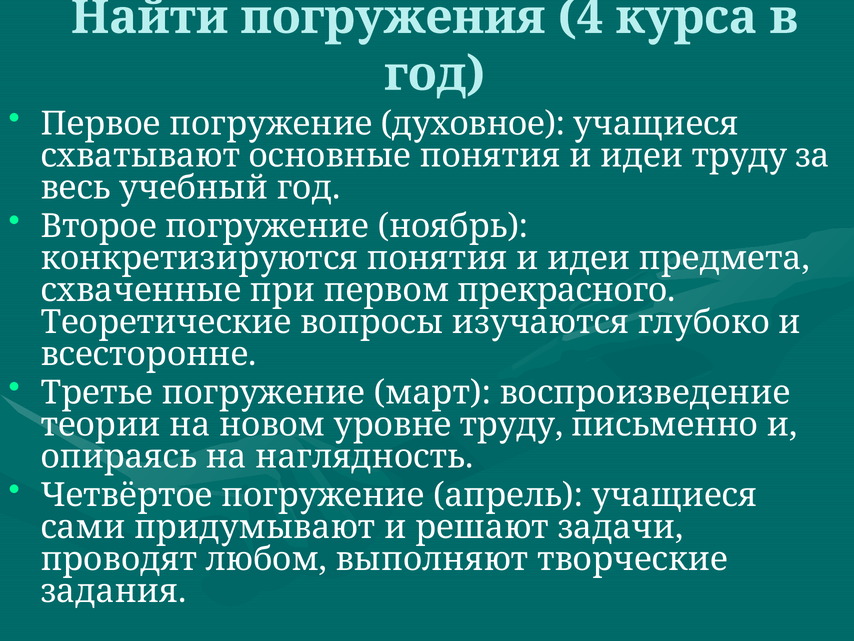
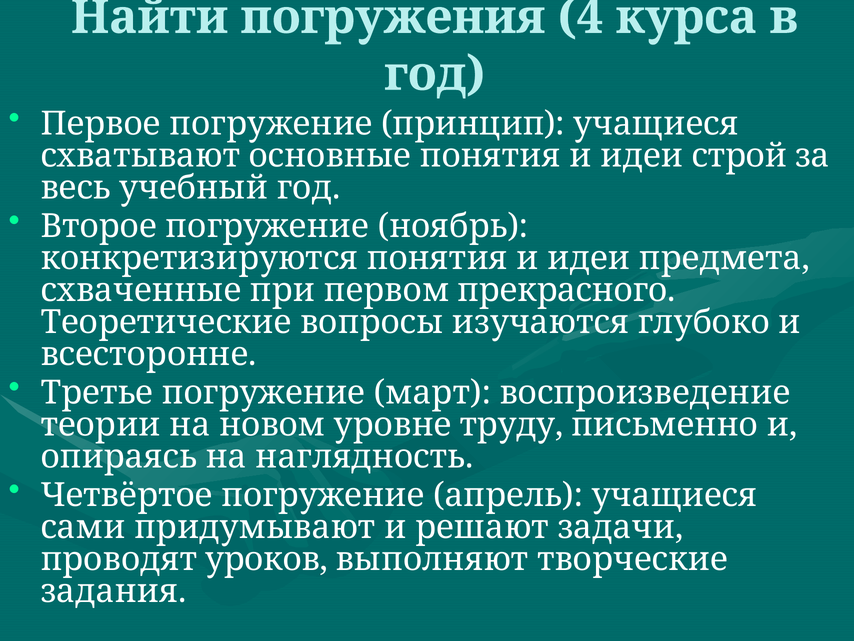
духовное: духовное -> принцип (473, 124)
идеи труду: труду -> строй (739, 156)
любом: любом -> уроков (266, 559)
